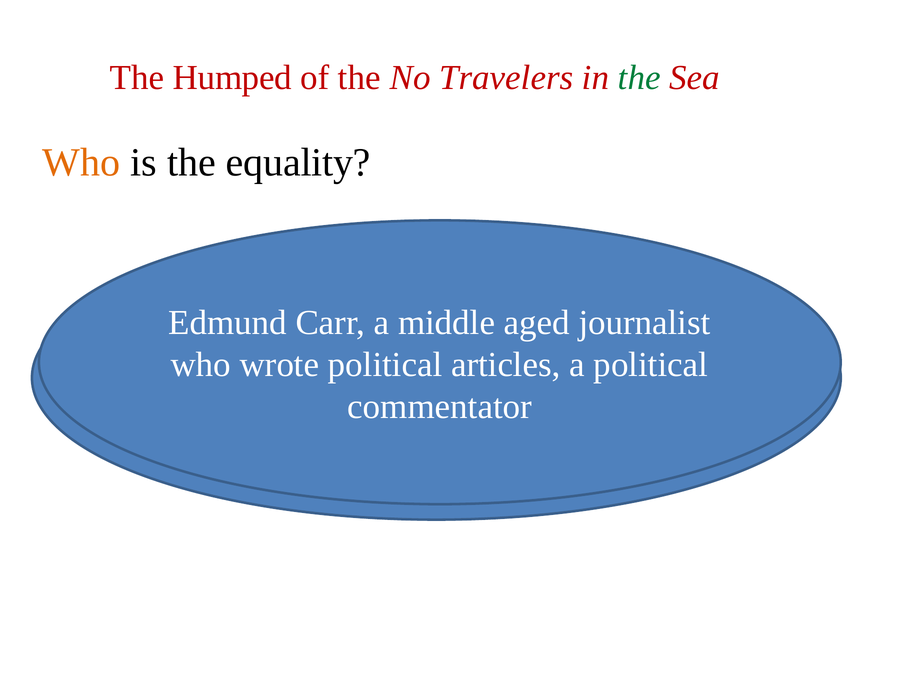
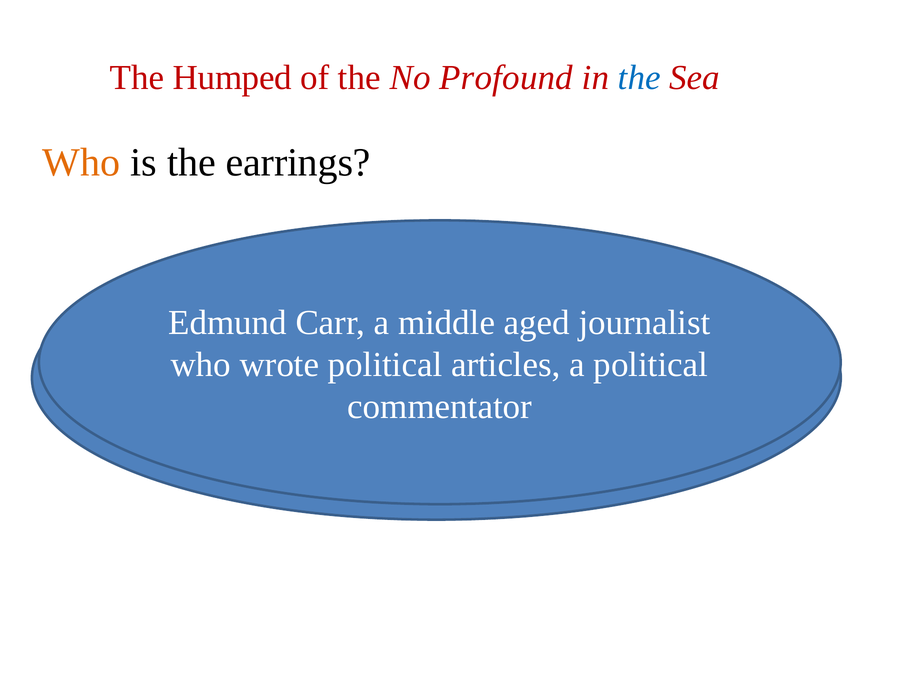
Travelers: Travelers -> Profound (506, 78)
the colour: green -> blue (639, 78)
equality: equality -> earrings (298, 162)
